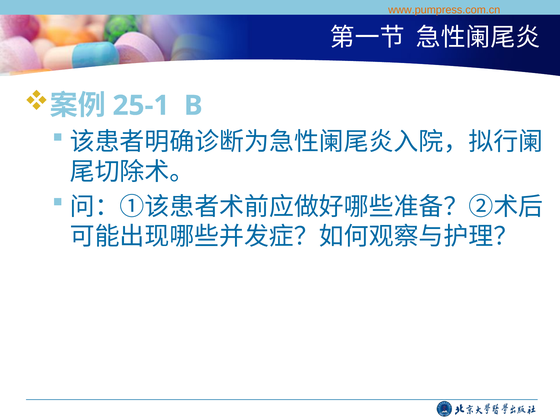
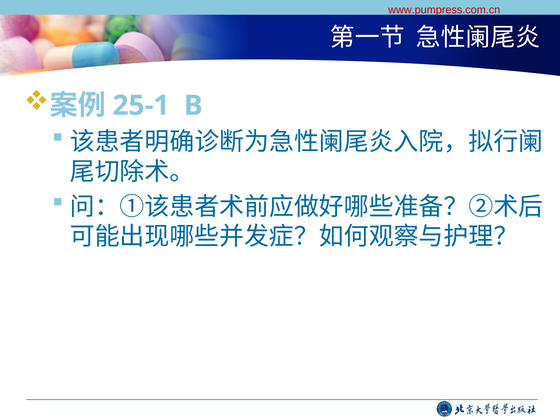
www.pumpress.com.cn colour: orange -> red (444, 10)
